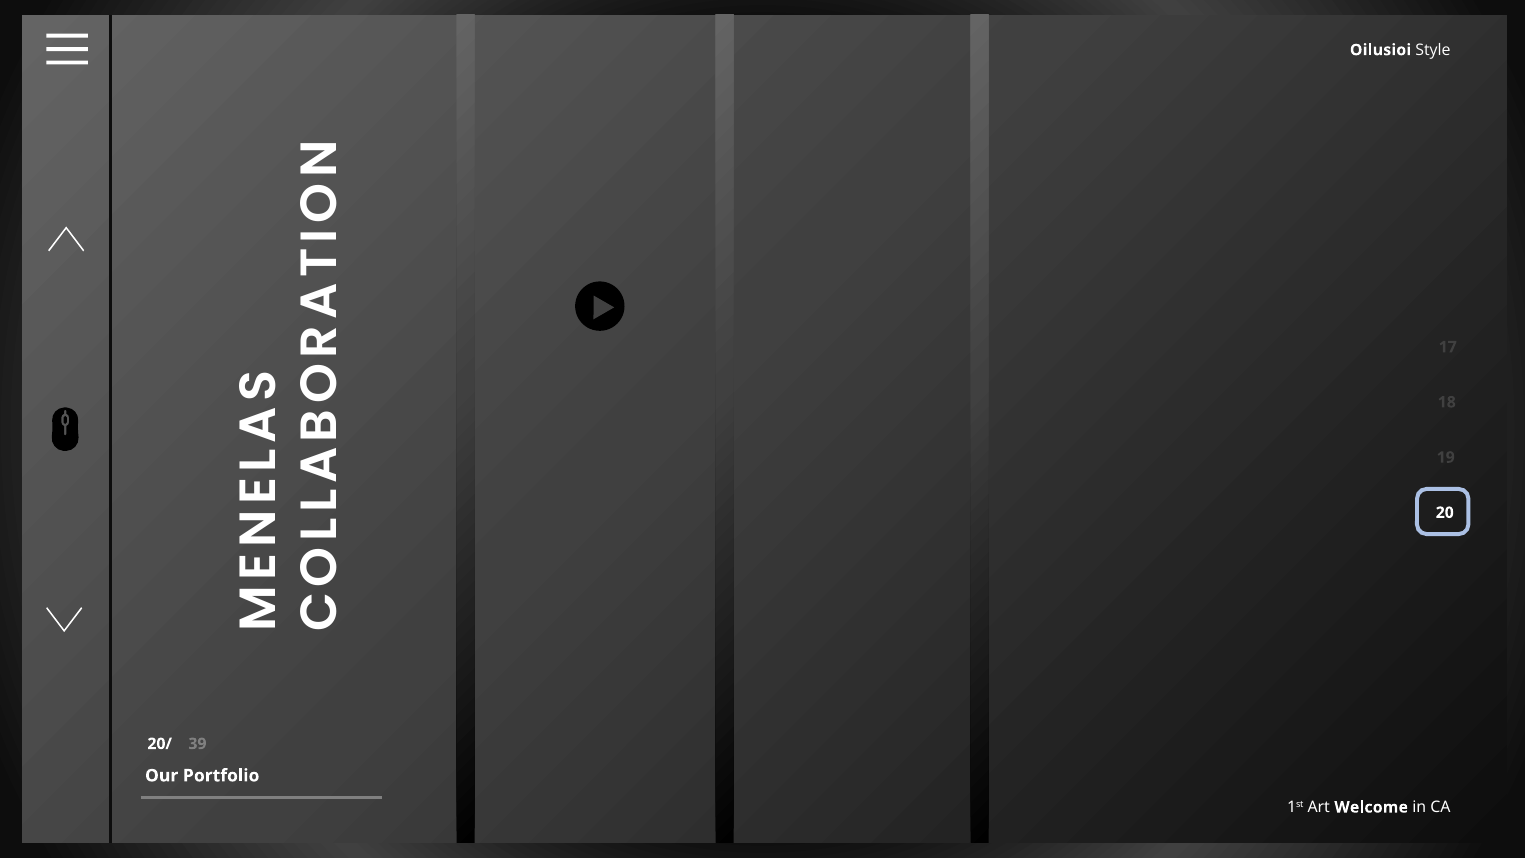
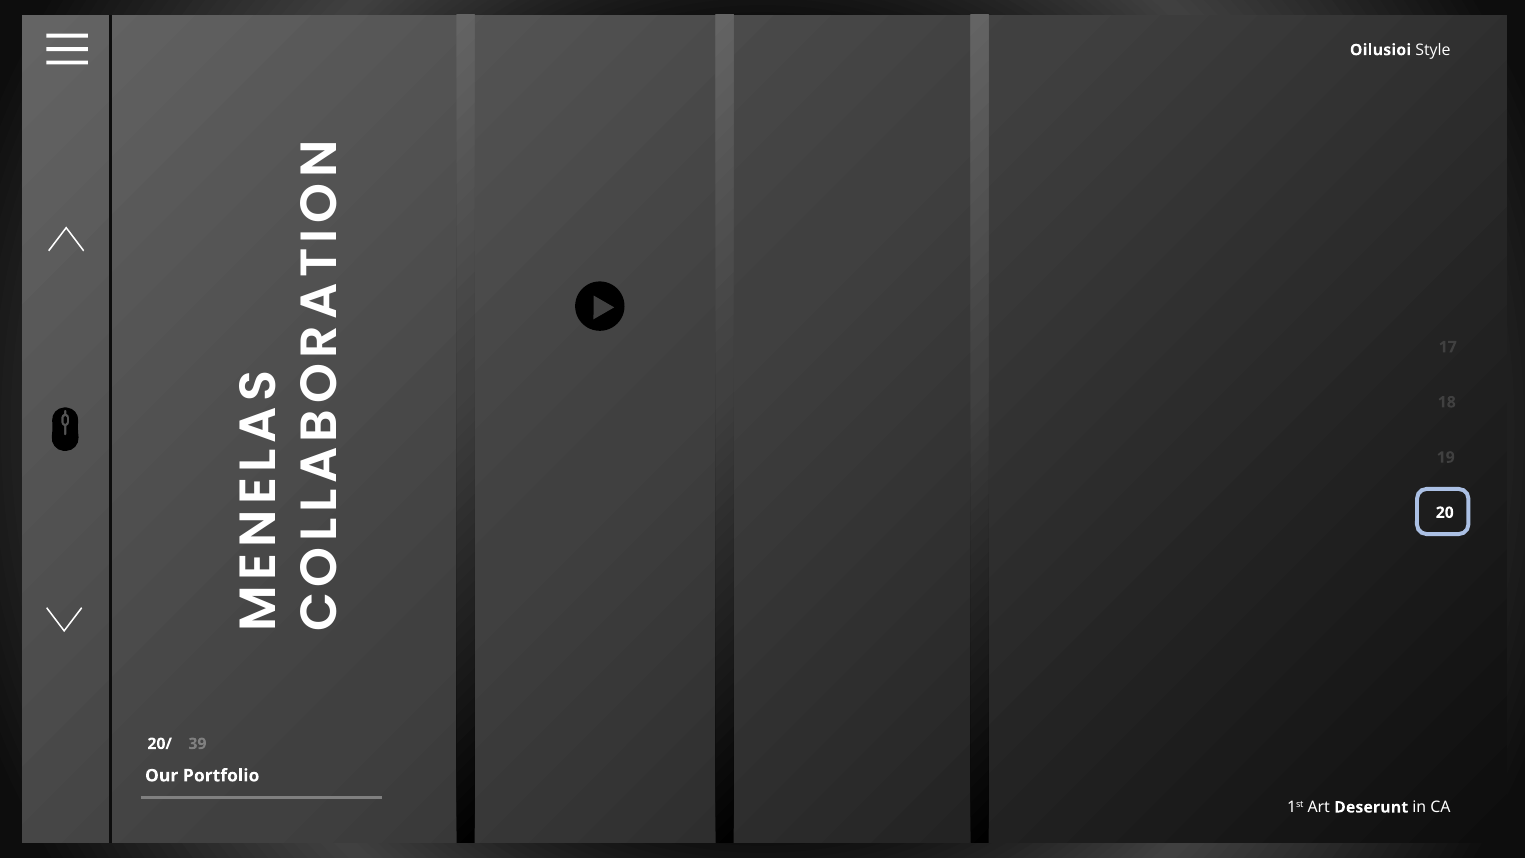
Welcome: Welcome -> Deserunt (1371, 807)
